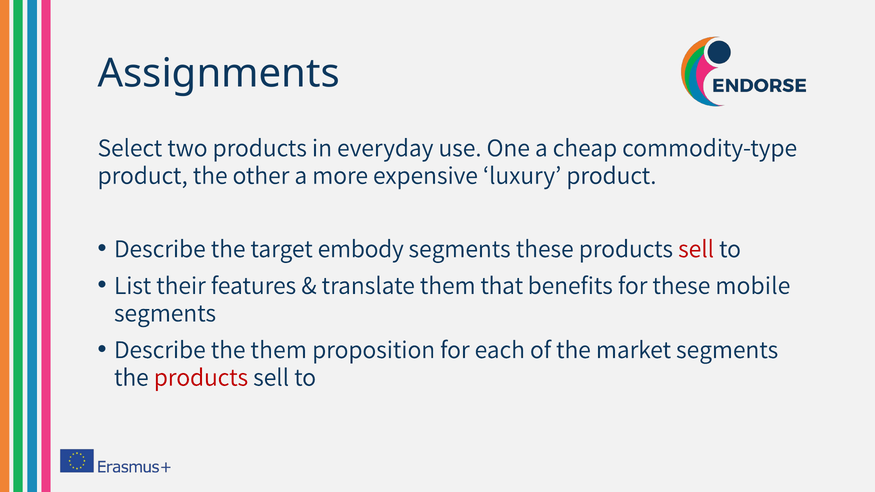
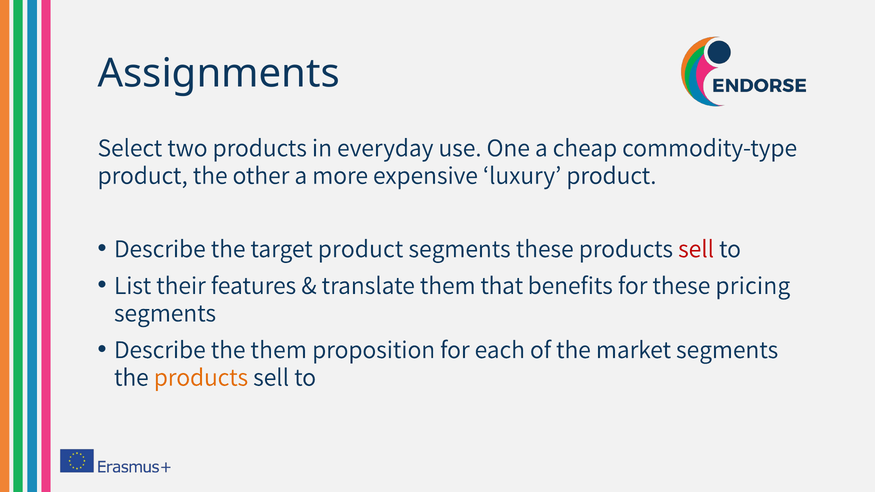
target embody: embody -> product (361, 249)
mobile: mobile -> pricing (753, 286)
products colour: red -> orange (201, 377)
